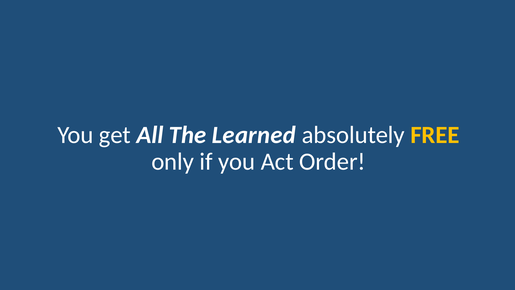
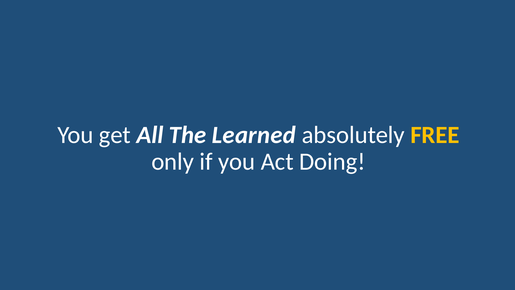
Order: Order -> Doing (332, 162)
